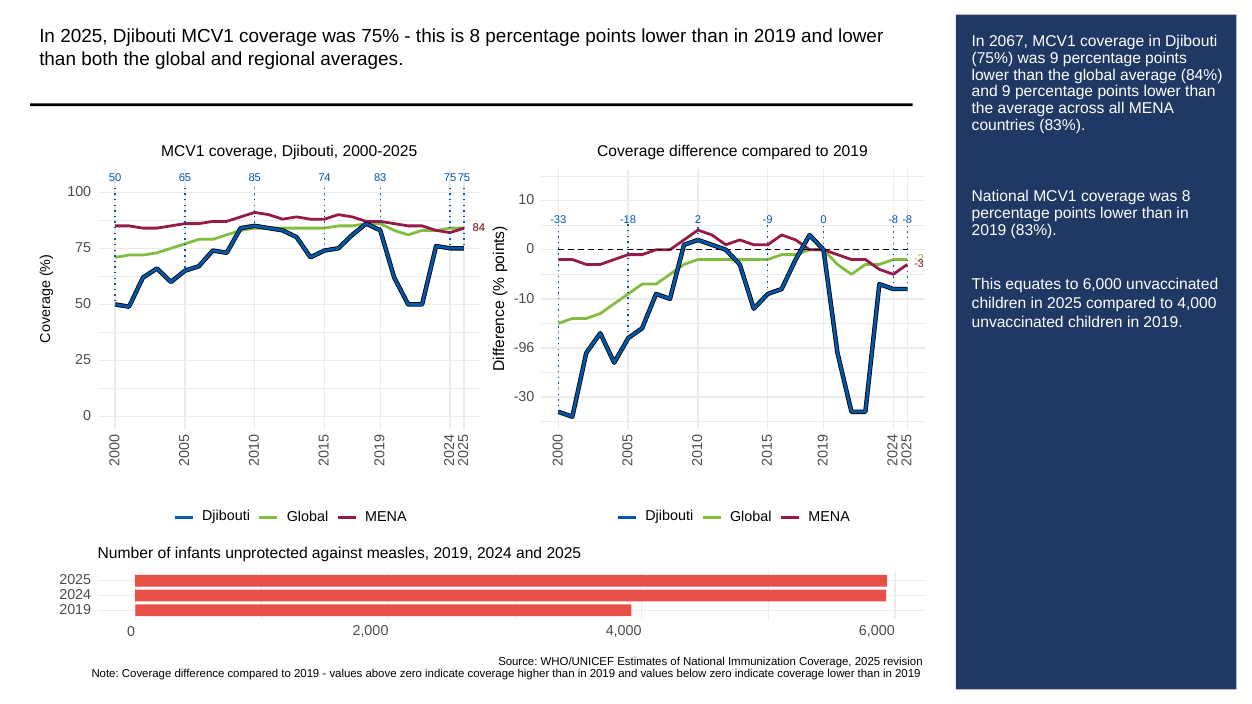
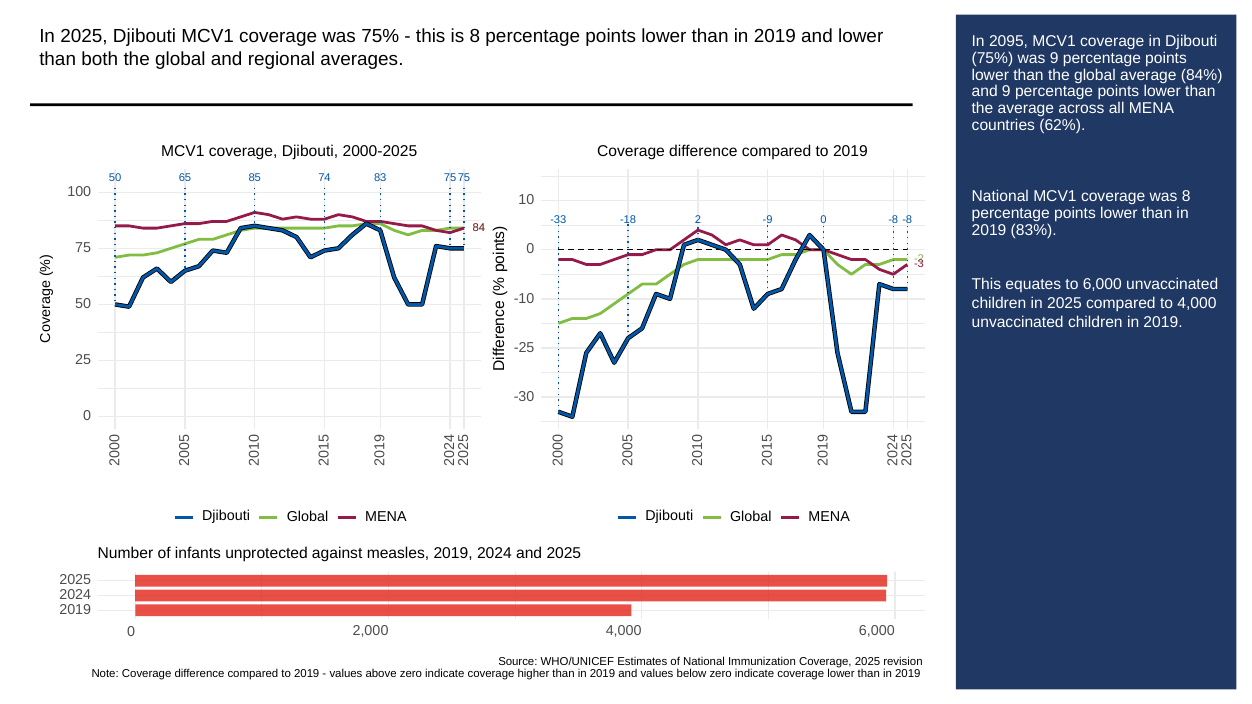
2067: 2067 -> 2095 (1009, 41)
countries 83%: 83% -> 62% (1062, 126)
-96: -96 -> -25 (524, 348)
